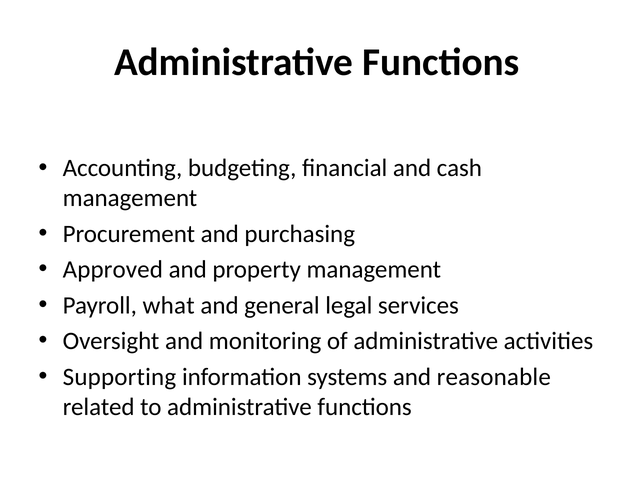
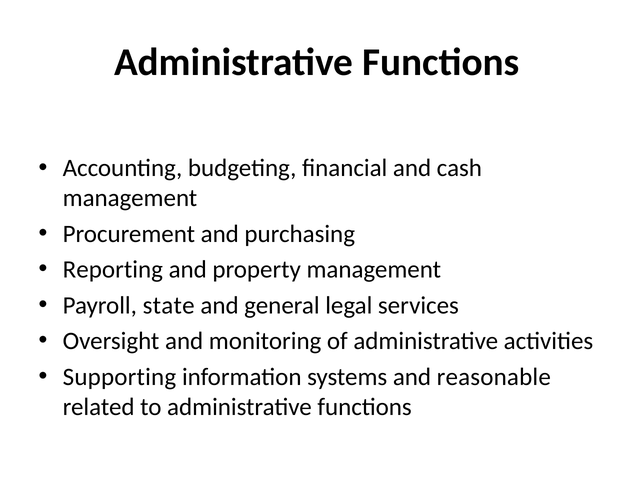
Approved: Approved -> Reporting (113, 270)
what: what -> state (169, 306)
